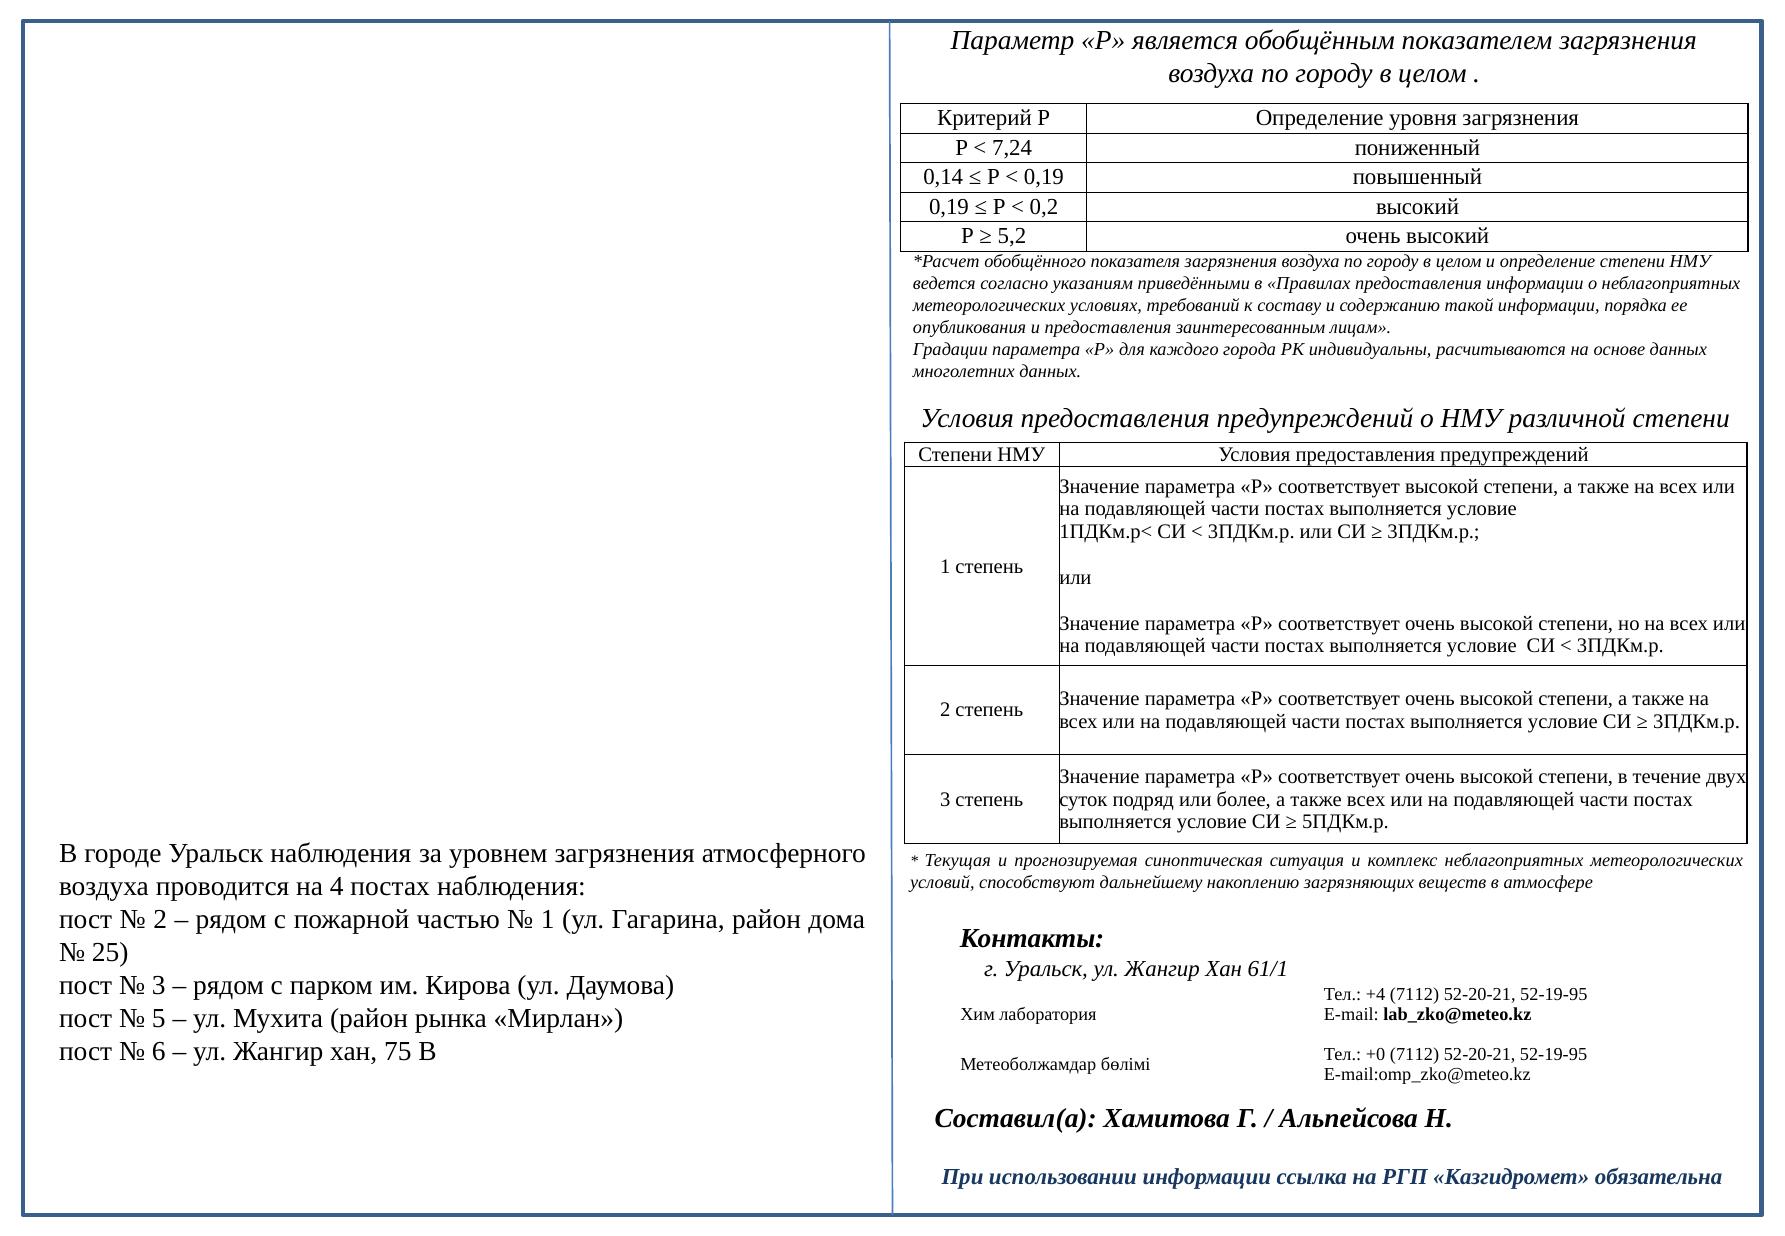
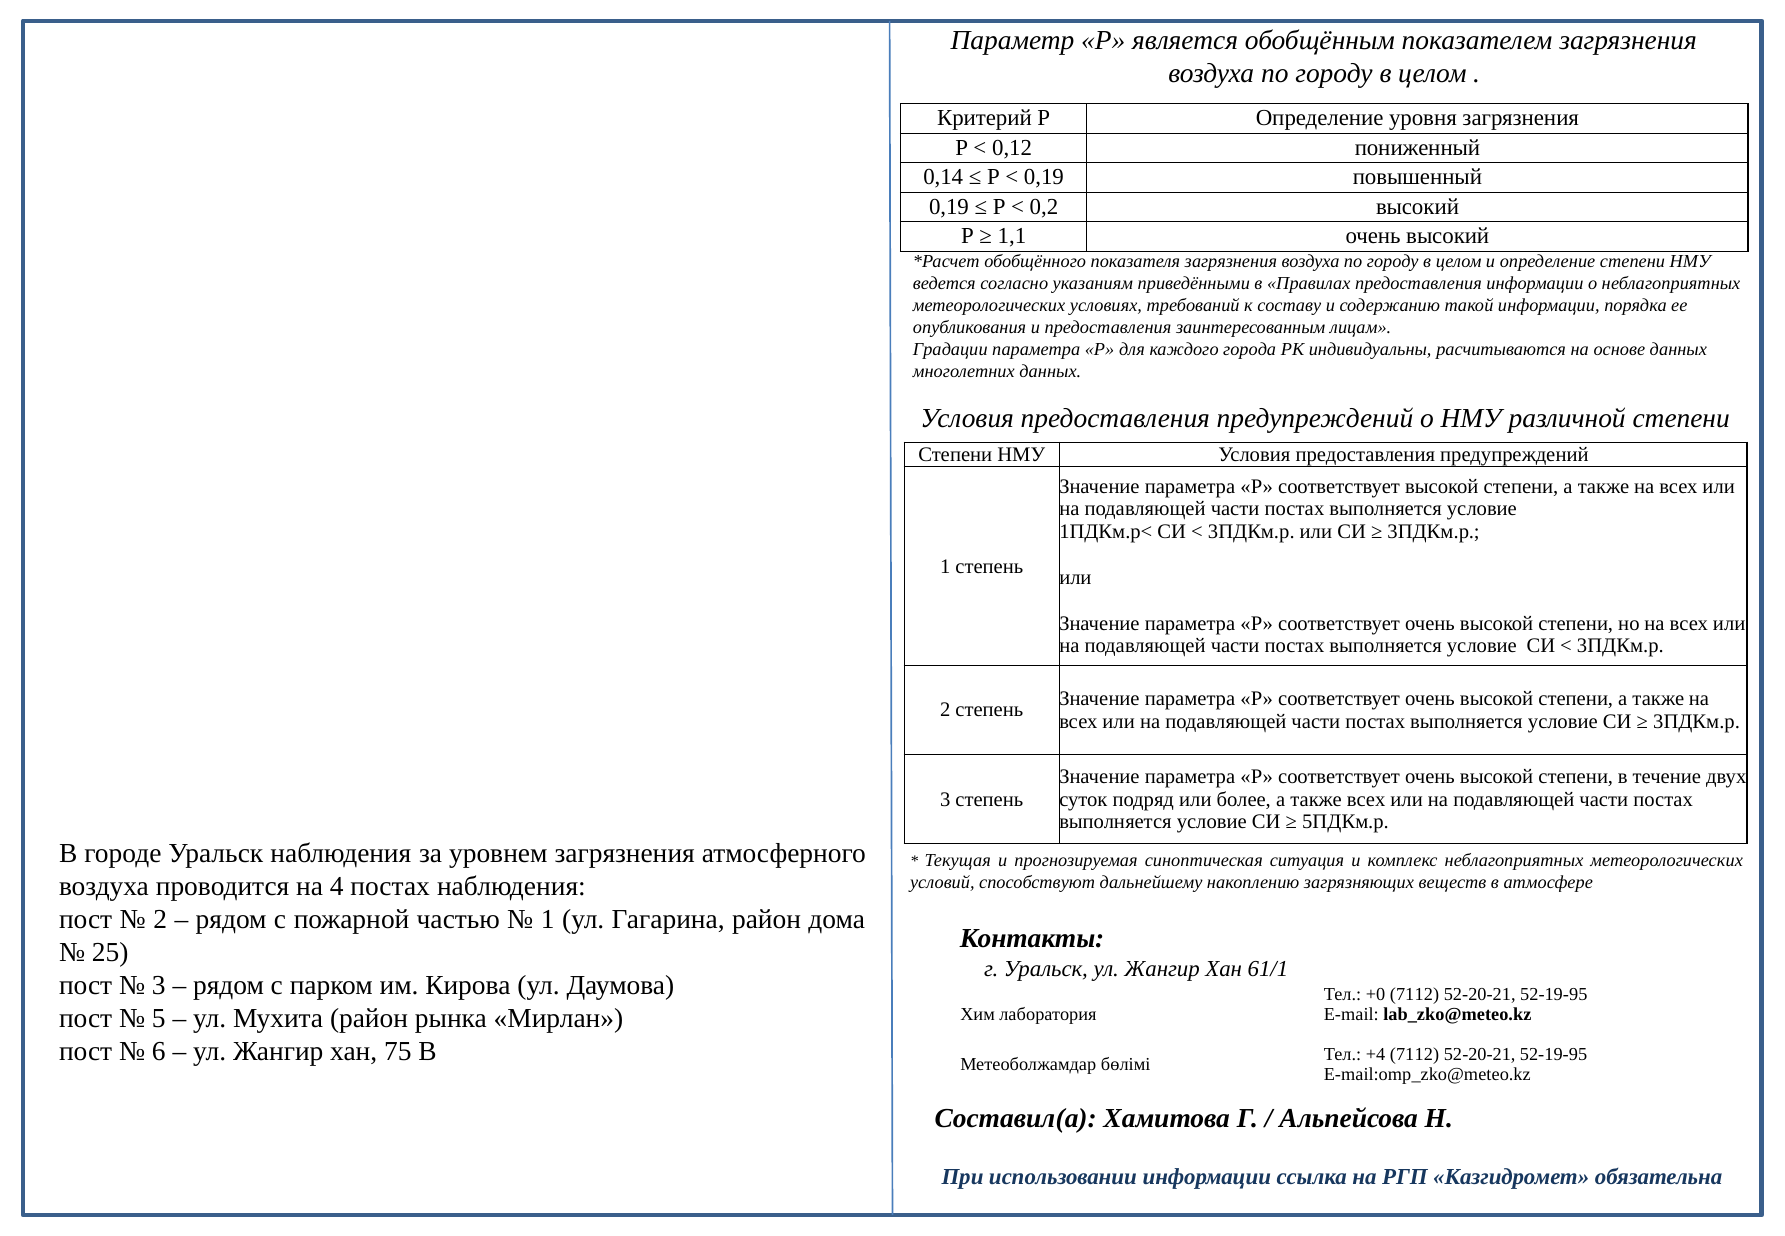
7,24: 7,24 -> 0,12 (1012, 148)
5,2: 5,2 -> 1,1 (1012, 236)
+4: +4 -> +0 (1376, 994)
+0: +0 -> +4 (1376, 1054)
